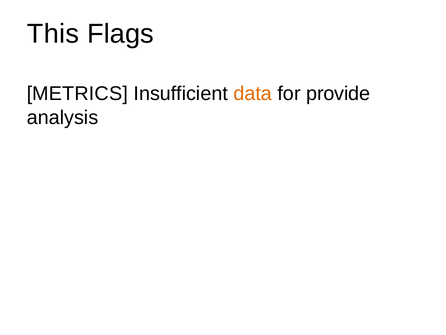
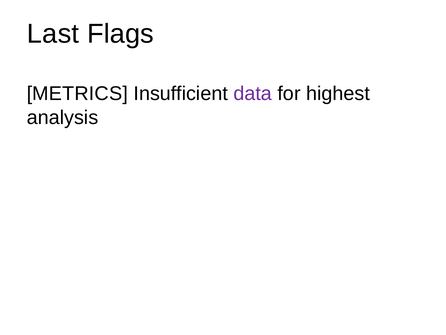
This: This -> Last (53, 34)
data colour: orange -> purple (253, 94)
provide: provide -> highest (338, 94)
